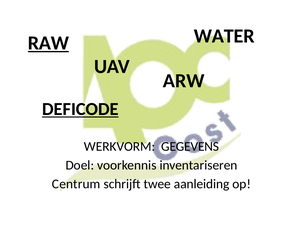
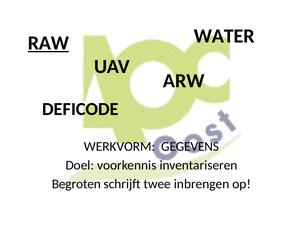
DEFICODE underline: present -> none (80, 109)
Centrum: Centrum -> Begroten (76, 185)
aanleiding: aanleiding -> inbrengen (202, 185)
